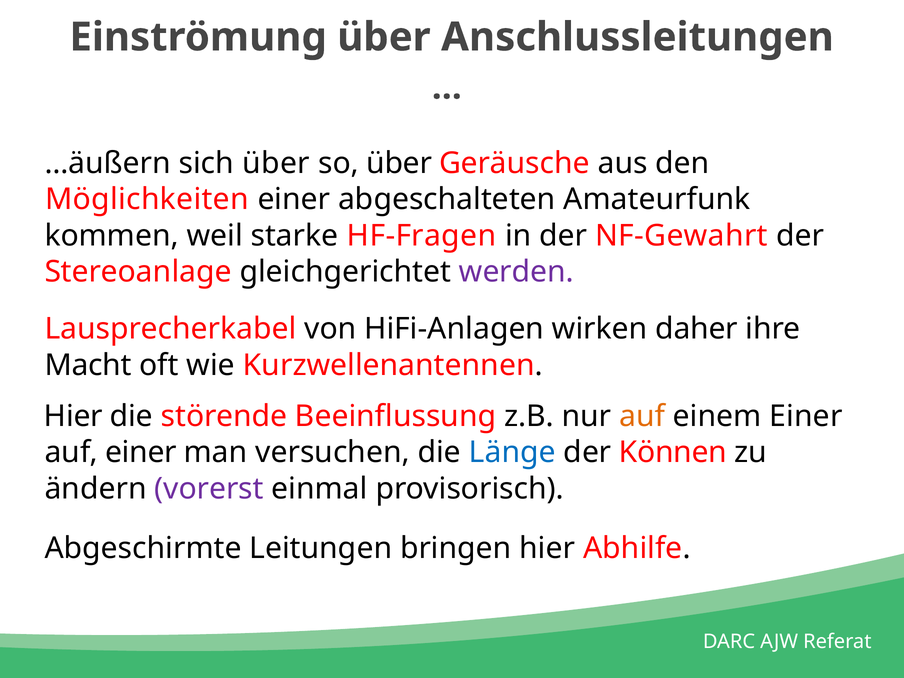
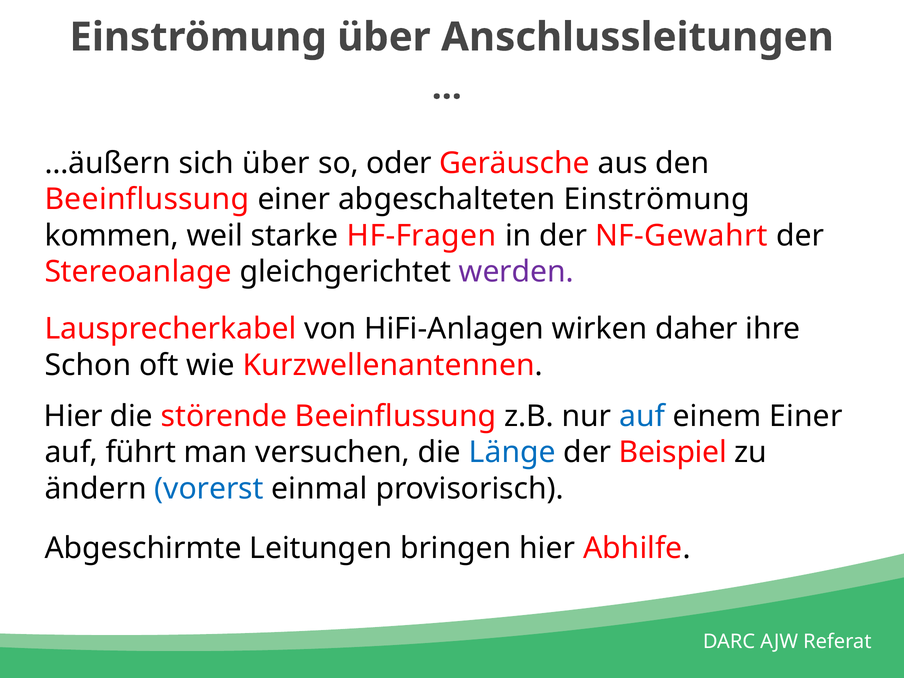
so über: über -> oder (399, 163)
Möglichkeiten: Möglichkeiten -> Beeinflussung (147, 200)
abgeschalteten Amateurfunk: Amateurfunk -> Einströmung (657, 200)
Macht: Macht -> Schon (88, 365)
auf colour: orange -> blue (642, 416)
auf einer: einer -> führt (141, 452)
Können: Können -> Beispiel (673, 452)
vorerst colour: purple -> blue (209, 489)
